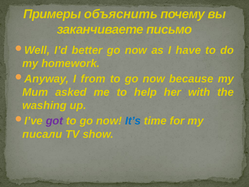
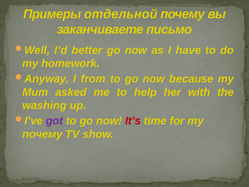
объяснить: объяснить -> отдельной (121, 14)
It’s colour: blue -> red (133, 121)
писали: писали -> почему (42, 134)
